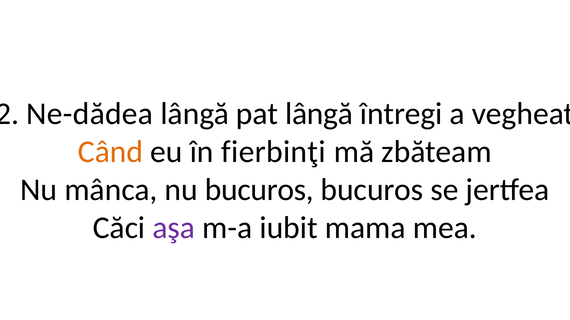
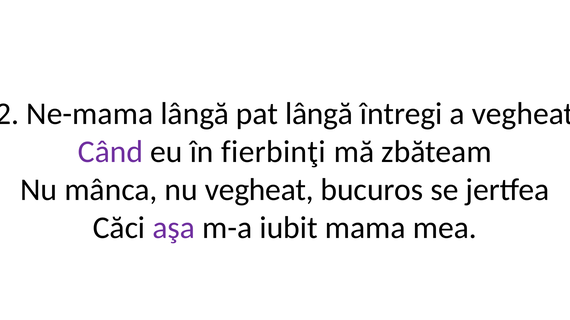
Ne-dădea: Ne-dădea -> Ne-mama (90, 114)
Când colour: orange -> purple (111, 152)
nu bucuros: bucuros -> vegheat (259, 190)
